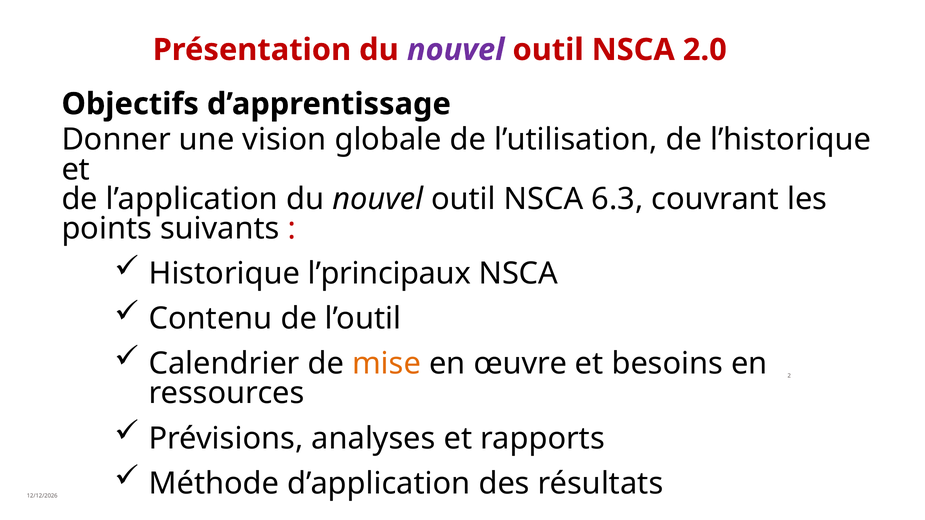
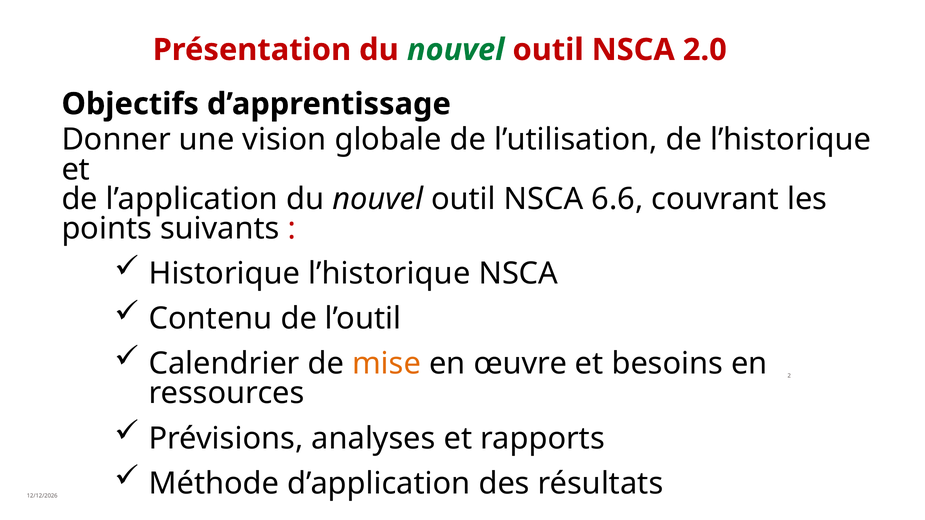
nouvel colour: purple -> green (456, 50)
6.3: 6.3 -> 6.6 (617, 199)
Historique l’principaux: l’principaux -> l’historique (389, 274)
